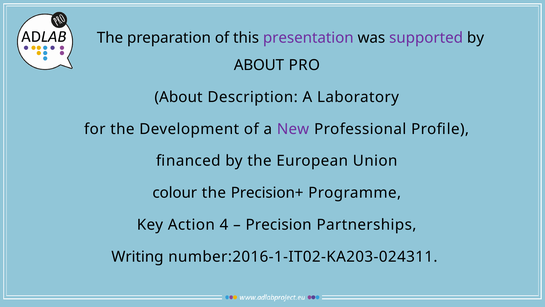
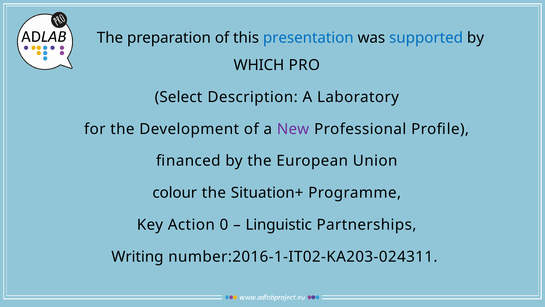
presentation colour: purple -> blue (308, 38)
supported colour: purple -> blue (426, 38)
ABOUT: ABOUT -> WHICH (259, 65)
About: About -> Select (178, 97)
Precision+: Precision+ -> Situation+ (267, 193)
4: 4 -> 0 (224, 225)
Precision: Precision -> Linguistic (279, 225)
